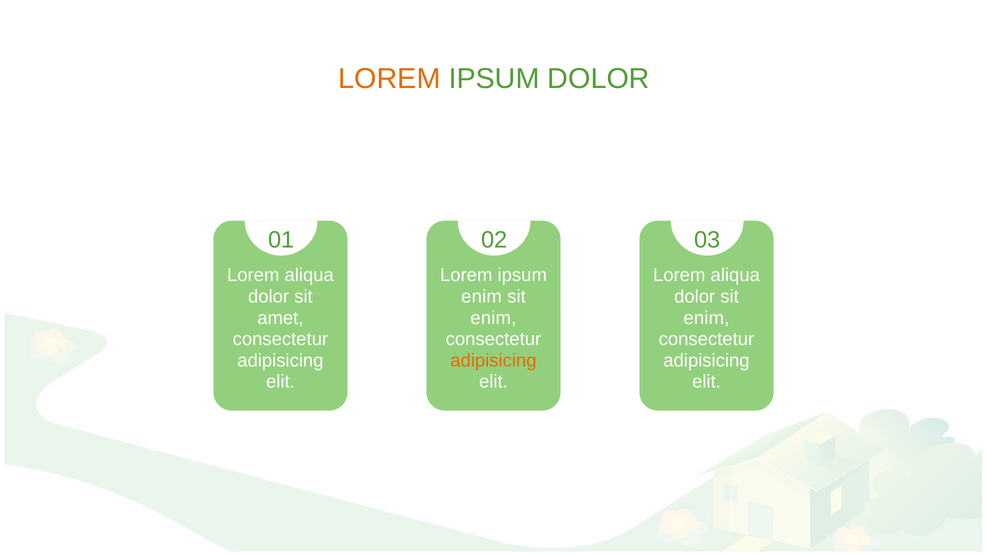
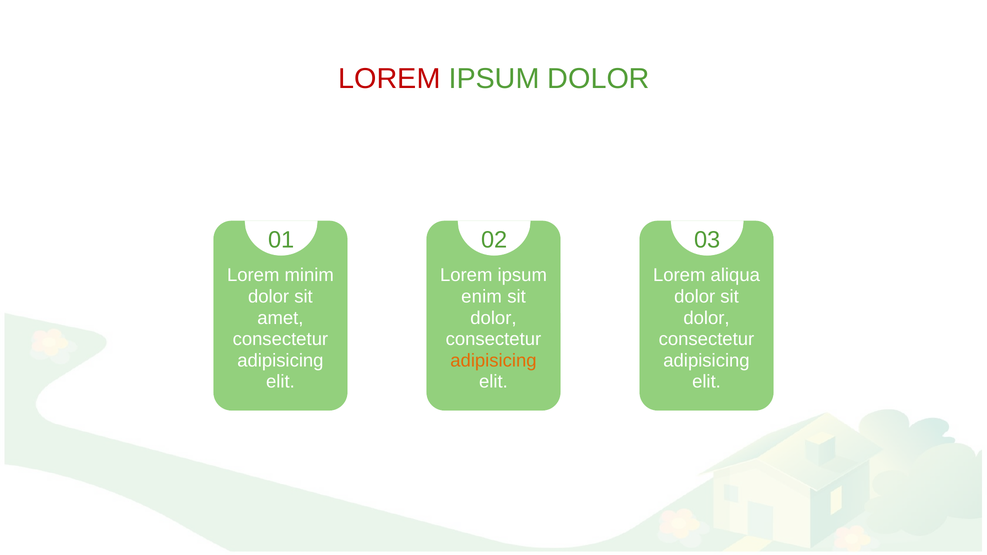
LOREM colour: orange -> red (390, 79)
aliqua: aliqua -> minim (309, 275)
enim: enim -> dolor (493, 318)
enim: enim -> dolor (706, 318)
